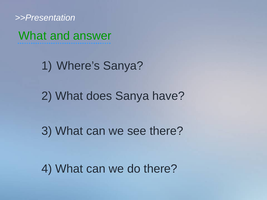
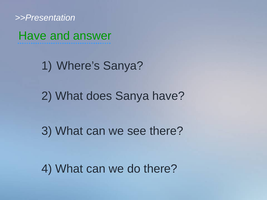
What: What -> Have (32, 36)
